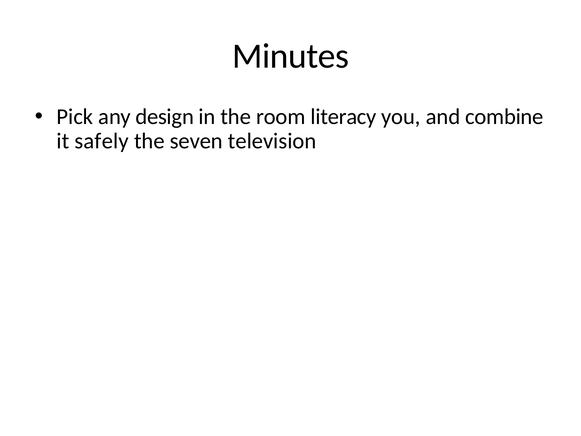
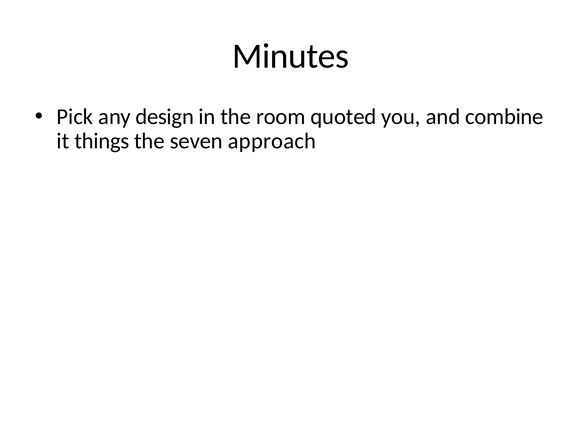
literacy: literacy -> quoted (343, 117)
safely: safely -> things (102, 141)
television: television -> approach (272, 141)
